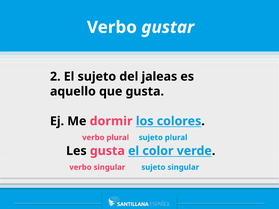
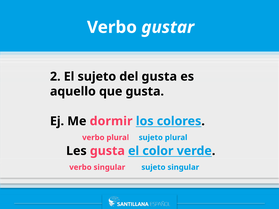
del jaleas: jaleas -> gusta (159, 77)
